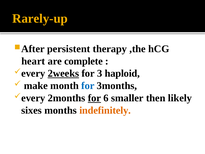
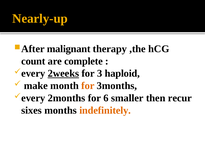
Rarely-up: Rarely-up -> Nearly-up (40, 18)
persistent: persistent -> malignant (69, 49)
heart: heart -> count (33, 61)
for colour: blue -> orange (88, 86)
for underline: present -> none (94, 98)
likely: likely -> recur (180, 98)
